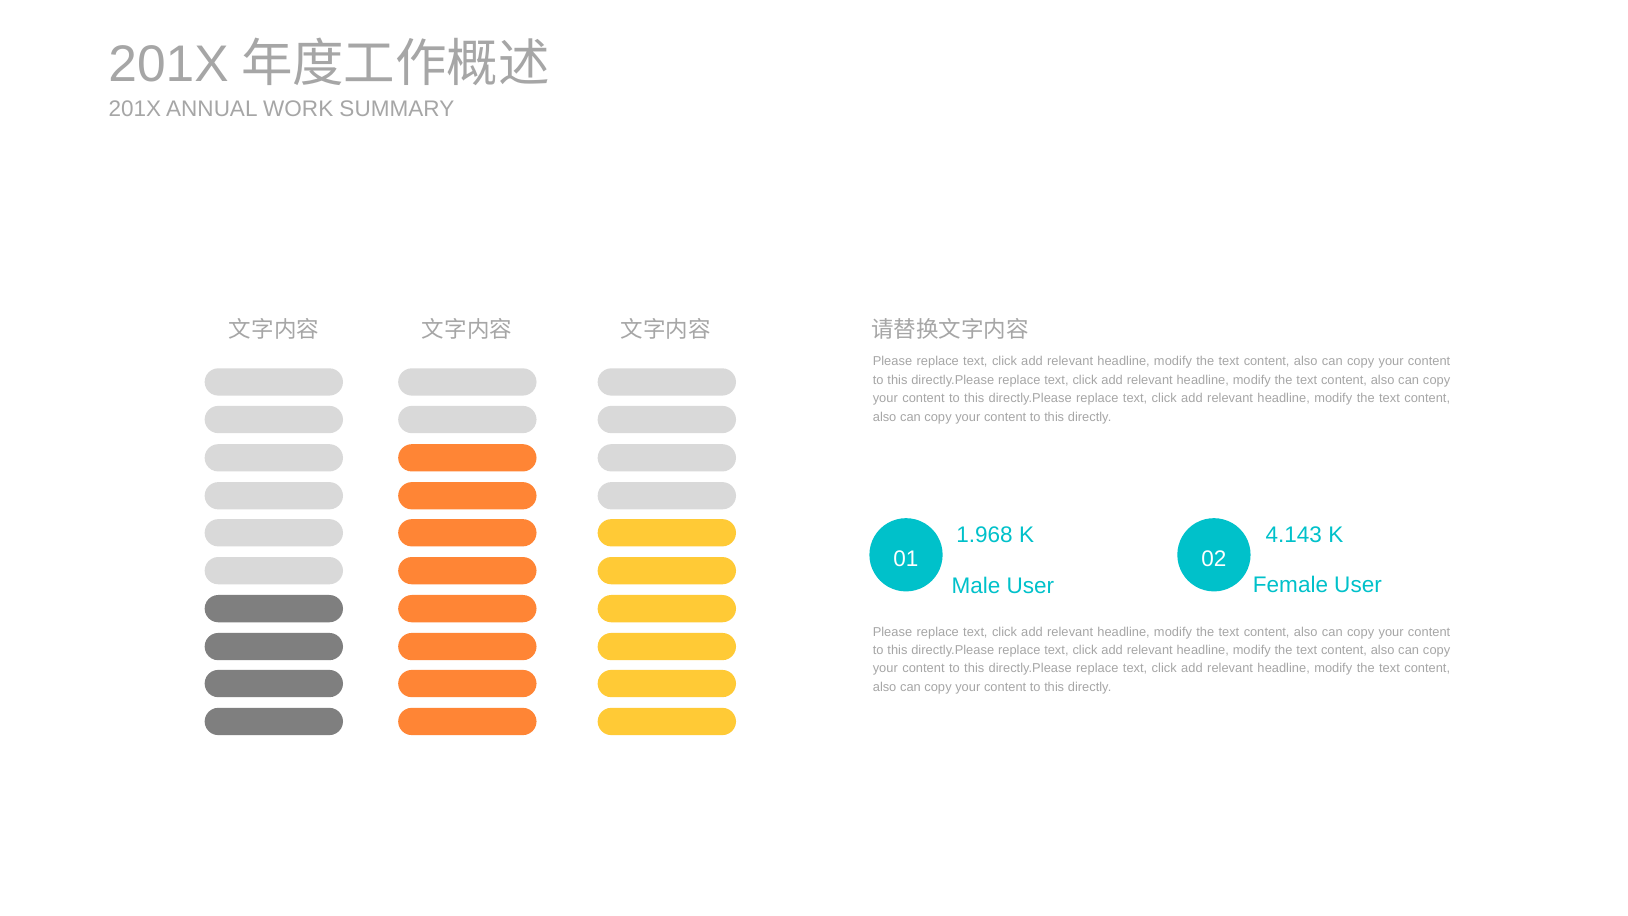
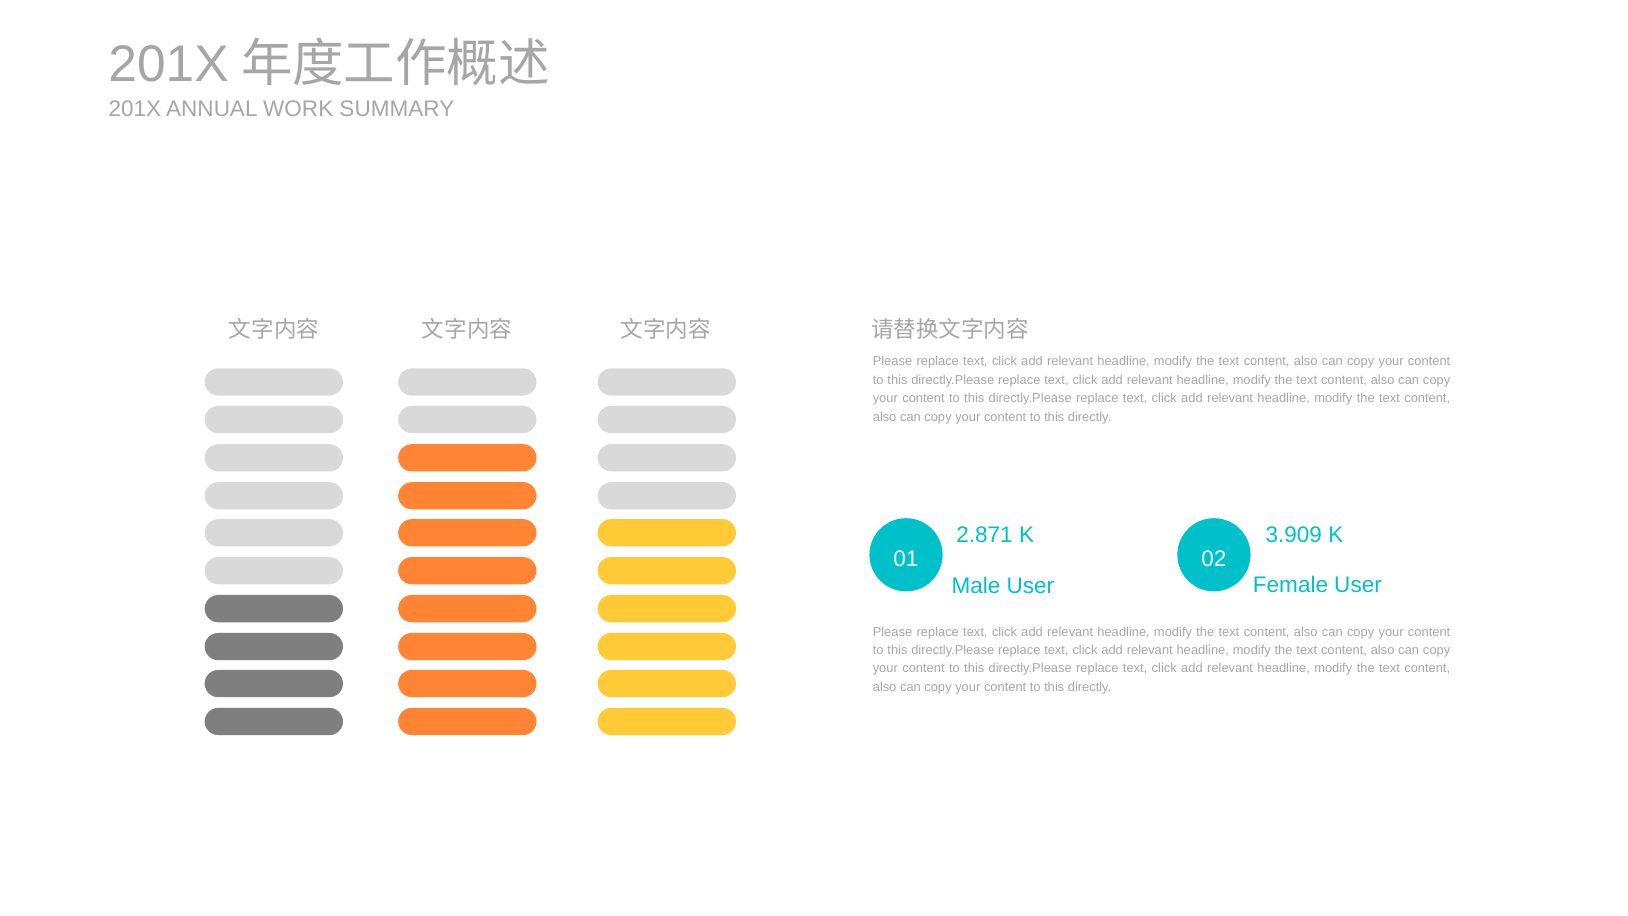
1.968: 1.968 -> 2.871 (985, 535)
4.143: 4.143 -> 3.909 (1294, 535)
